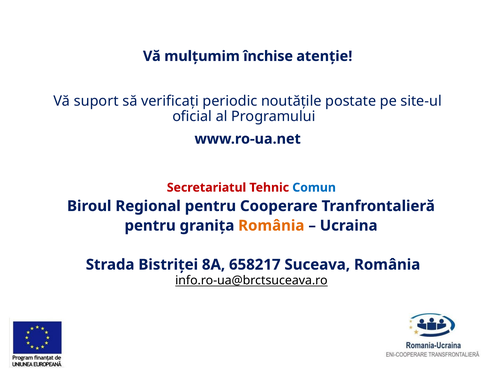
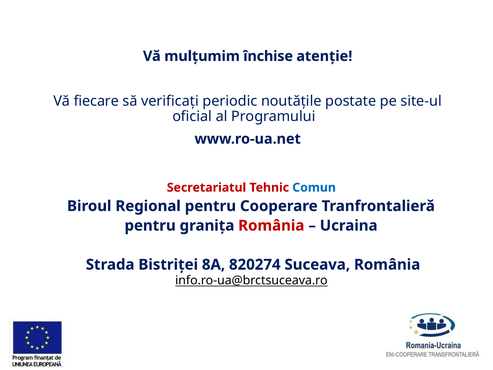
suport: suport -> fiecare (96, 101)
România colour: orange -> red (271, 225)
658217: 658217 -> 820274 (255, 264)
